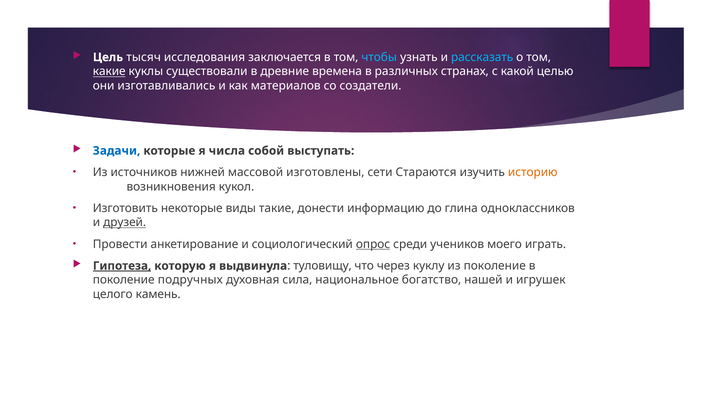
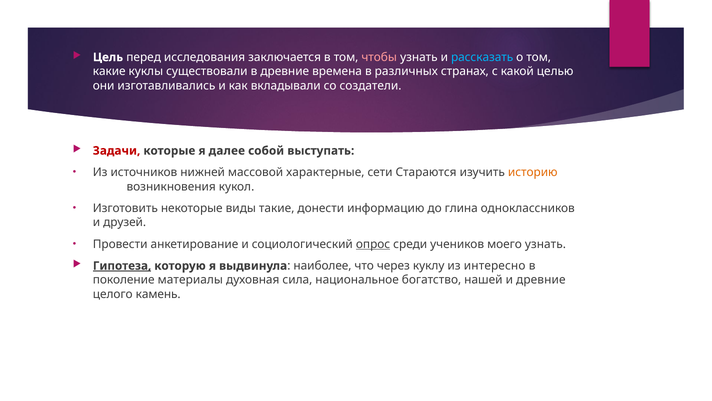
тысяч: тысяч -> перед (144, 57)
чтобы colour: light blue -> pink (379, 57)
какие underline: present -> none (109, 71)
материалов: материалов -> вкладывали (286, 86)
Задачи colour: blue -> red (117, 151)
числа: числа -> далее (227, 151)
изготовлены: изготовлены -> характерные (325, 172)
друзей underline: present -> none (125, 222)
моего играть: играть -> узнать (545, 244)
туловищу: туловищу -> наиболее (322, 266)
из поколение: поколение -> интересно (495, 266)
подручных: подручных -> материалы (190, 280)
и игрушек: игрушек -> древние (541, 280)
